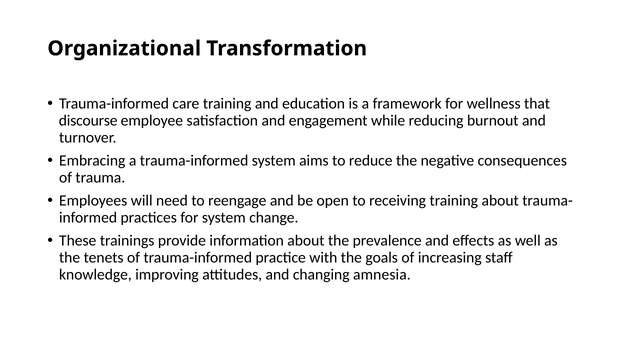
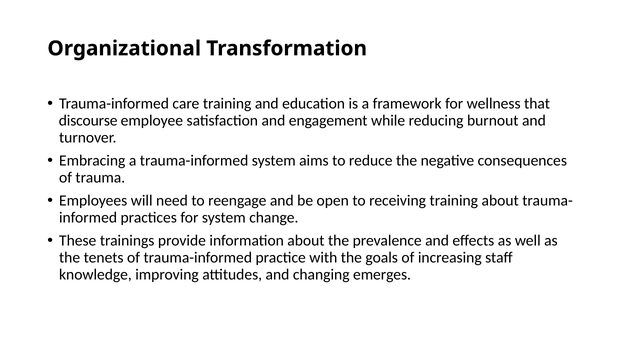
amnesia: amnesia -> emerges (382, 274)
